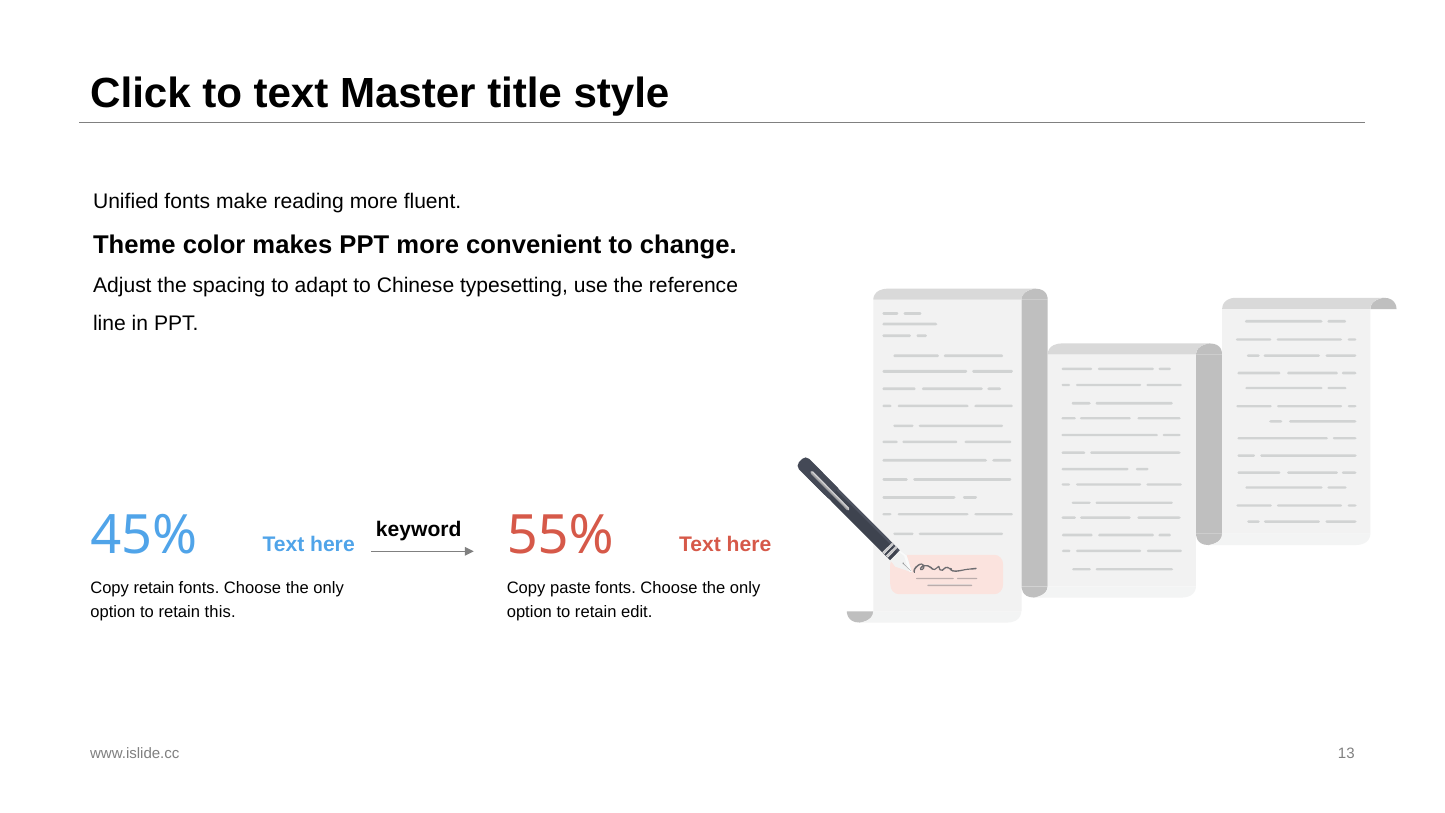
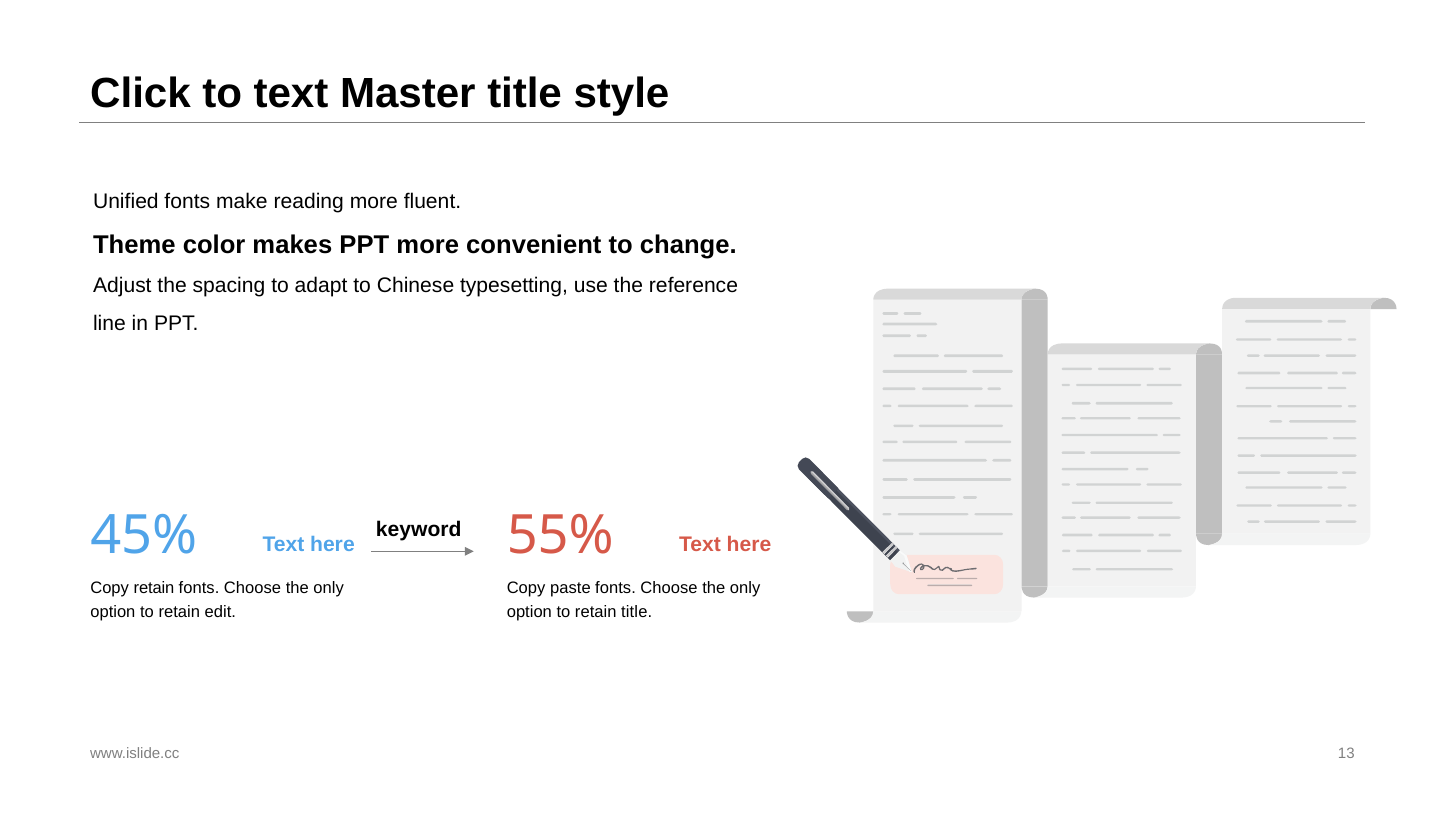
this: this -> edit (220, 612)
retain edit: edit -> title (637, 612)
